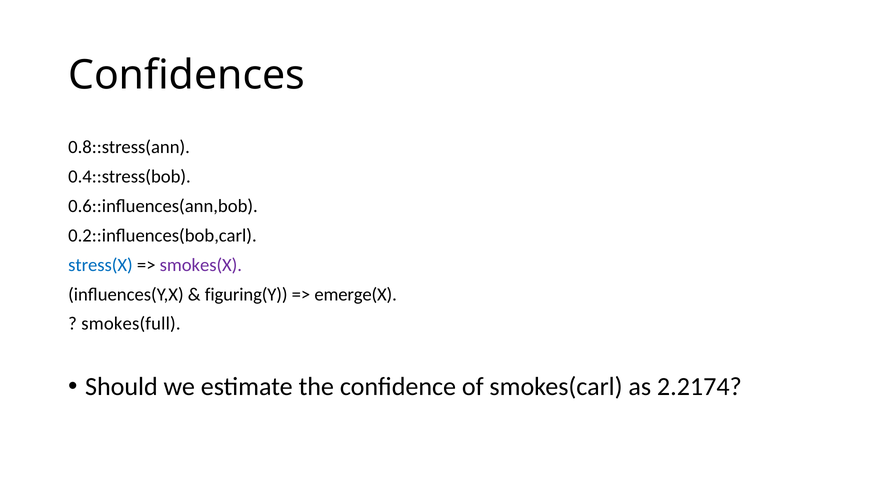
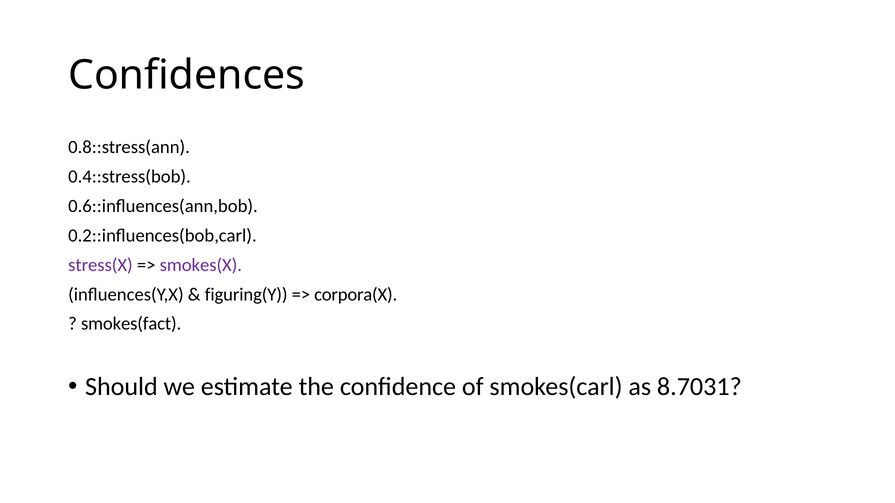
stress(X colour: blue -> purple (100, 265)
emerge(X: emerge(X -> corpora(X (356, 295)
smokes(full: smokes(full -> smokes(fact (131, 324)
2.2174: 2.2174 -> 8.7031 (699, 387)
